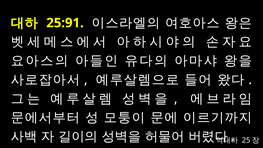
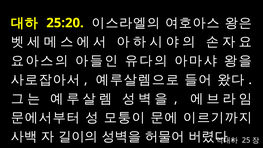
25:91: 25:91 -> 25:20 (65, 23)
